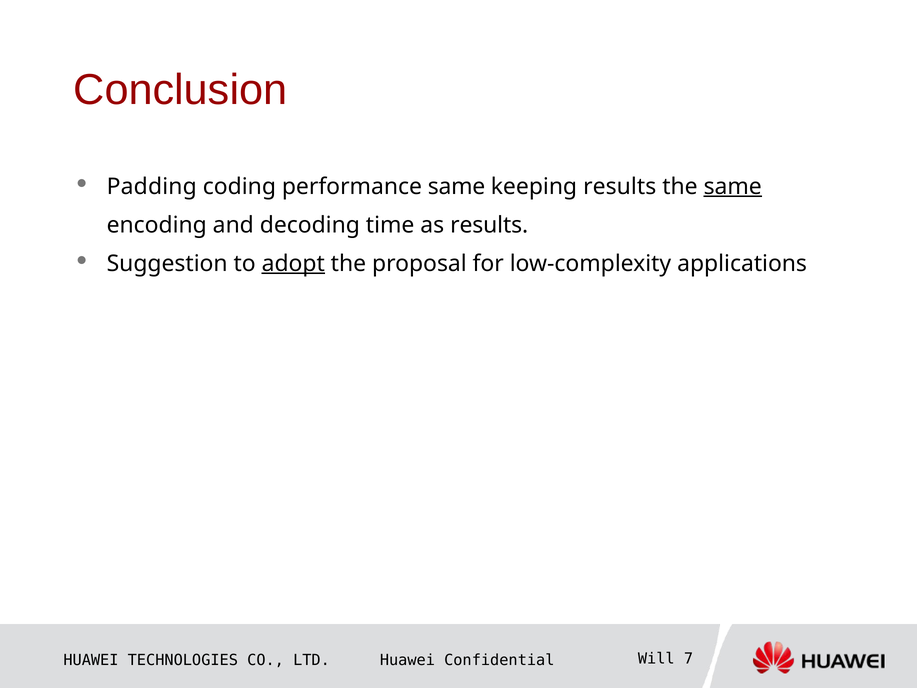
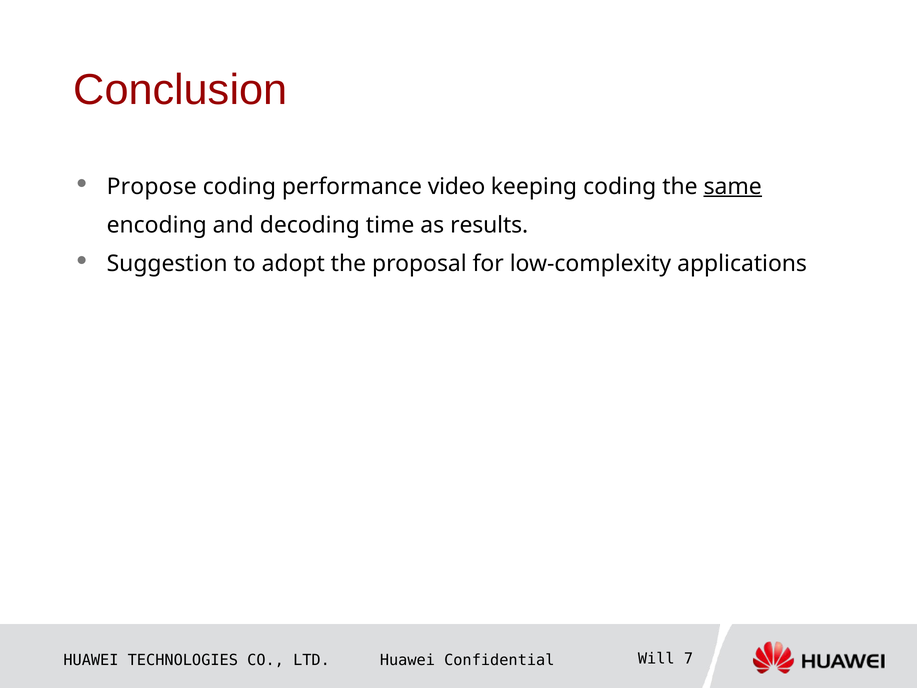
Padding: Padding -> Propose (152, 186)
performance same: same -> video (457, 186)
keeping results: results -> coding (620, 186)
adopt underline: present -> none (293, 263)
